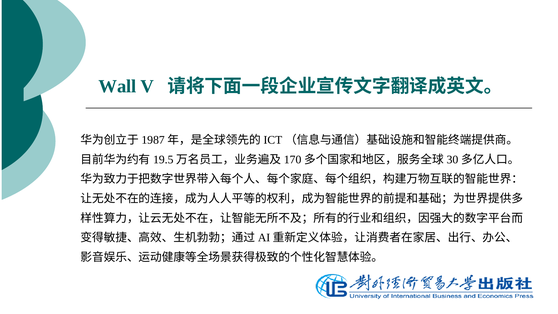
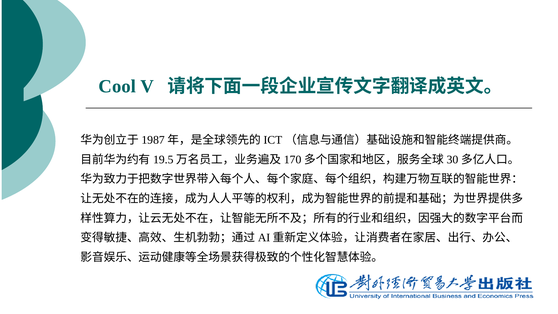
Wall: Wall -> Cool (117, 86)
